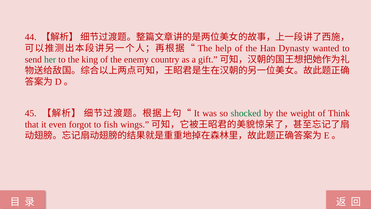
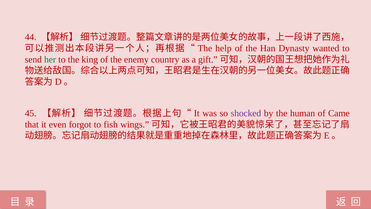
shocked colour: green -> purple (246, 113)
weight: weight -> human (303, 113)
Think: Think -> Came (339, 113)
